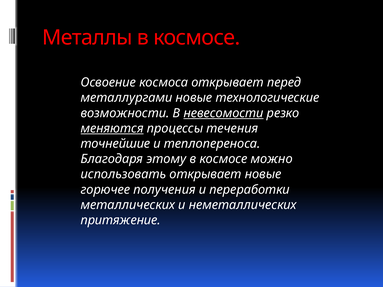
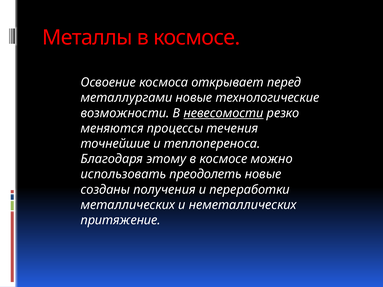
меняются underline: present -> none (112, 128)
использовать открывает: открывает -> преодолеть (206, 174)
горючее: горючее -> созданы (105, 190)
